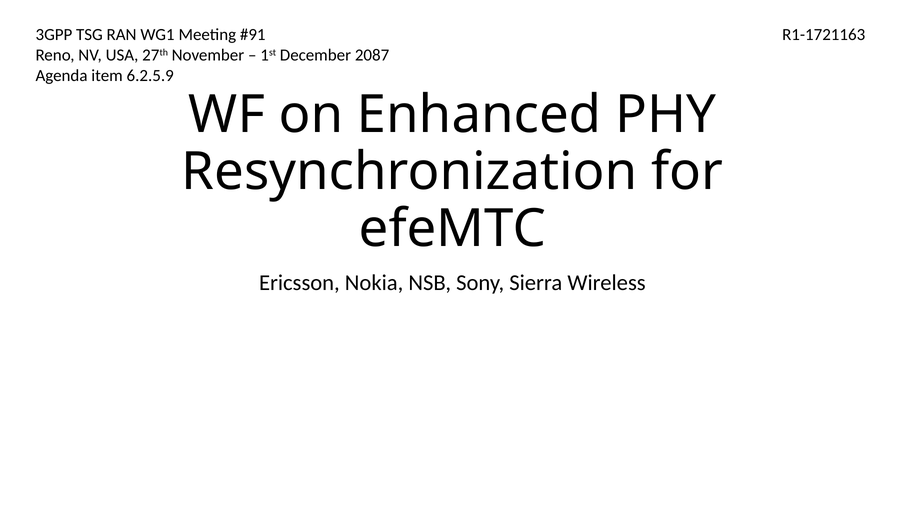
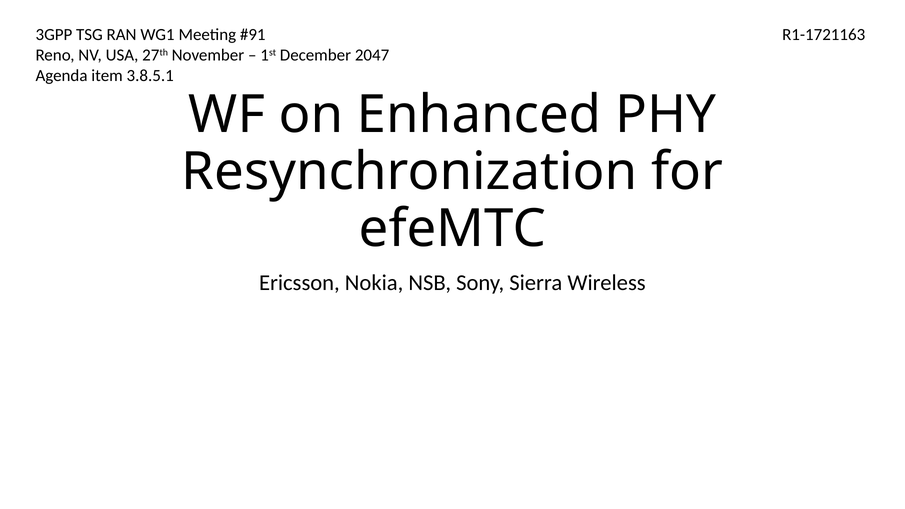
2087: 2087 -> 2047 (372, 55)
6.2.5.9: 6.2.5.9 -> 3.8.5.1 (150, 76)
